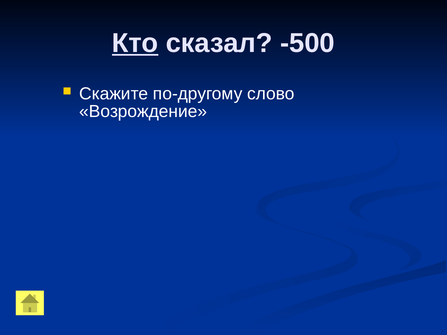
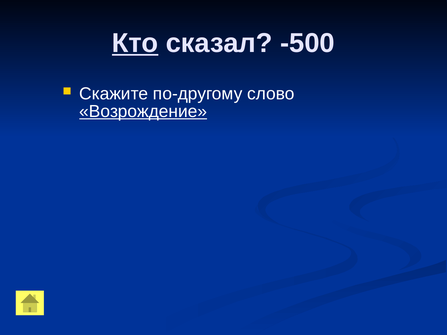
Возрождение underline: none -> present (143, 112)
